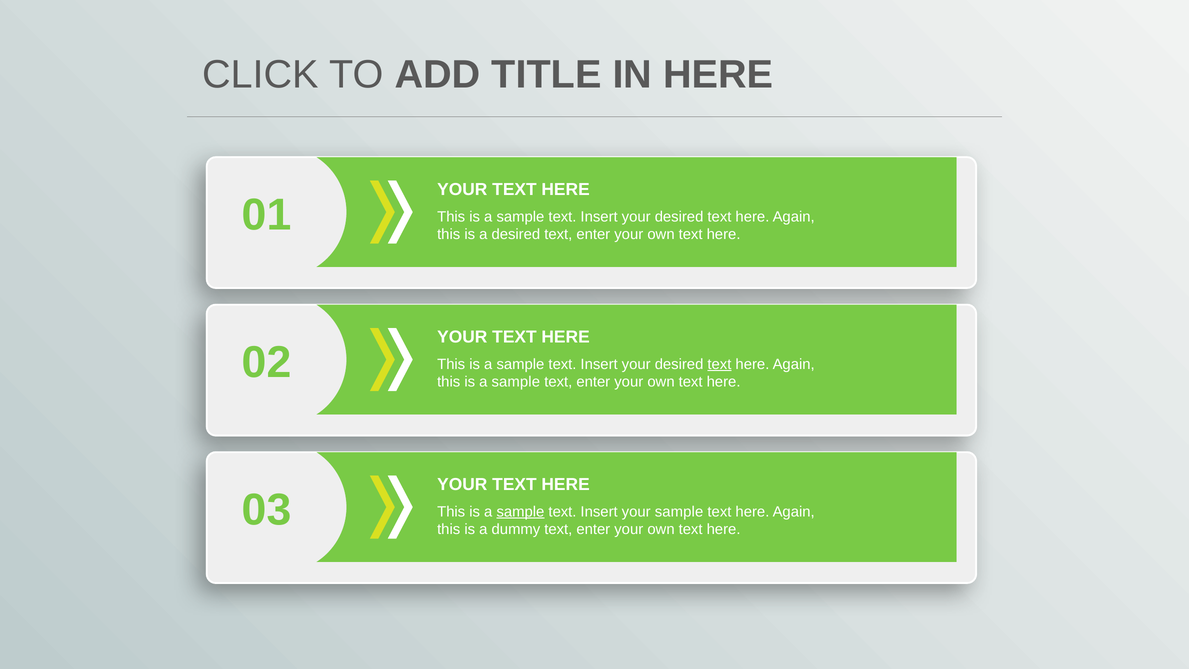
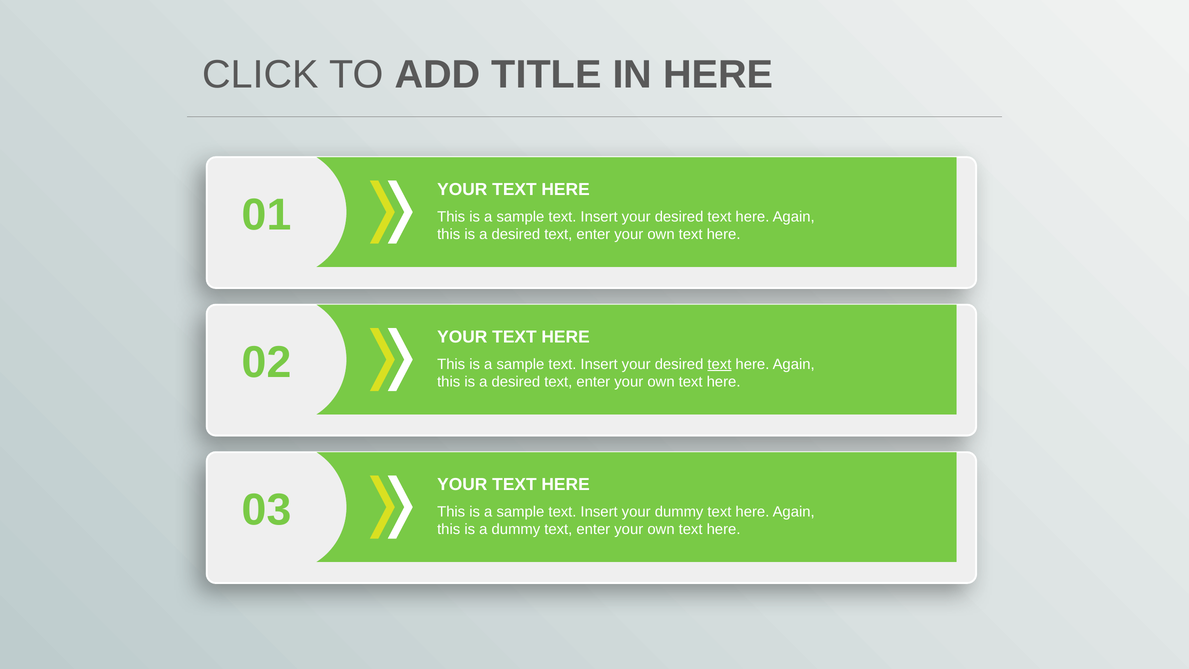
sample: sample -> desired (516, 382)
sample underline: present -> none (520, 512)
your sample: sample -> dummy (679, 512)
